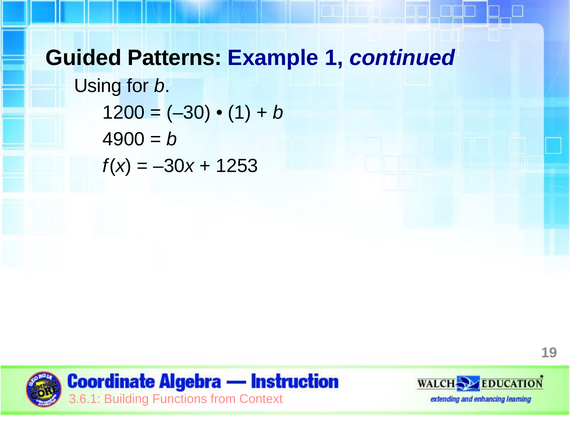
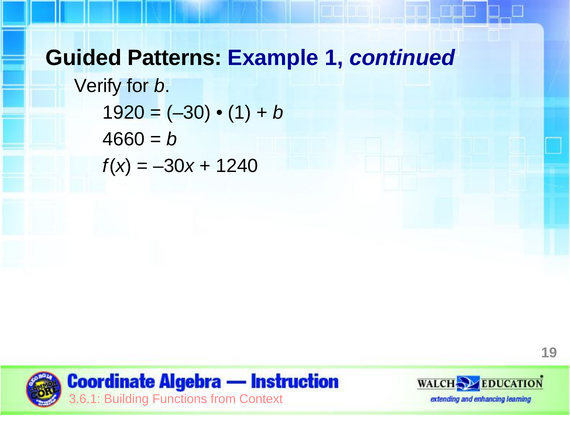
Using: Using -> Verify (98, 86)
1200: 1200 -> 1920 (124, 113)
4900: 4900 -> 4660 (124, 139)
1253: 1253 -> 1240 (237, 166)
